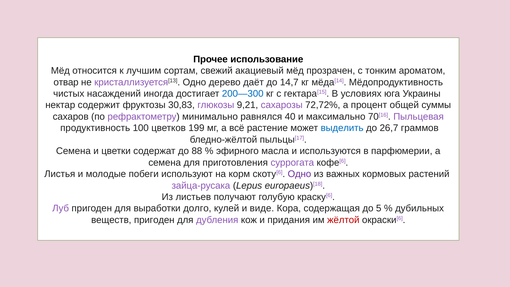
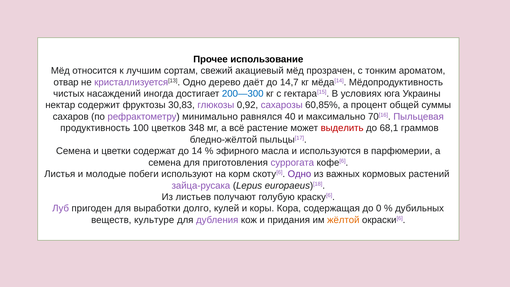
9,21: 9,21 -> 0,92 (248, 105)
72,72%: 72,72% -> 60,85% (323, 105)
199: 199 -> 348 (196, 128)
выделить colour: blue -> red (342, 128)
26,7: 26,7 -> 68,1 (389, 128)
88: 88 -> 14 (197, 151)
виде: виде -> коры (262, 208)
5: 5 -> 0 (379, 208)
веществ пригоден: пригоден -> культуре (154, 220)
жёлтой colour: red -> orange (343, 220)
